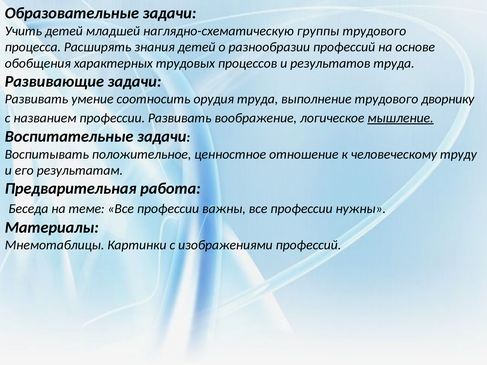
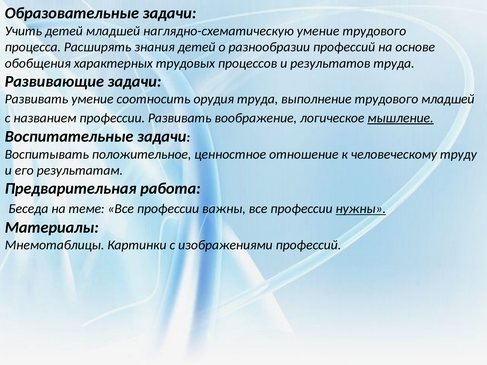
наглядно-схематическую группы: группы -> умение (318, 31)
трудового дворнику: дворнику -> младшей (448, 99)
нужны underline: none -> present (361, 209)
